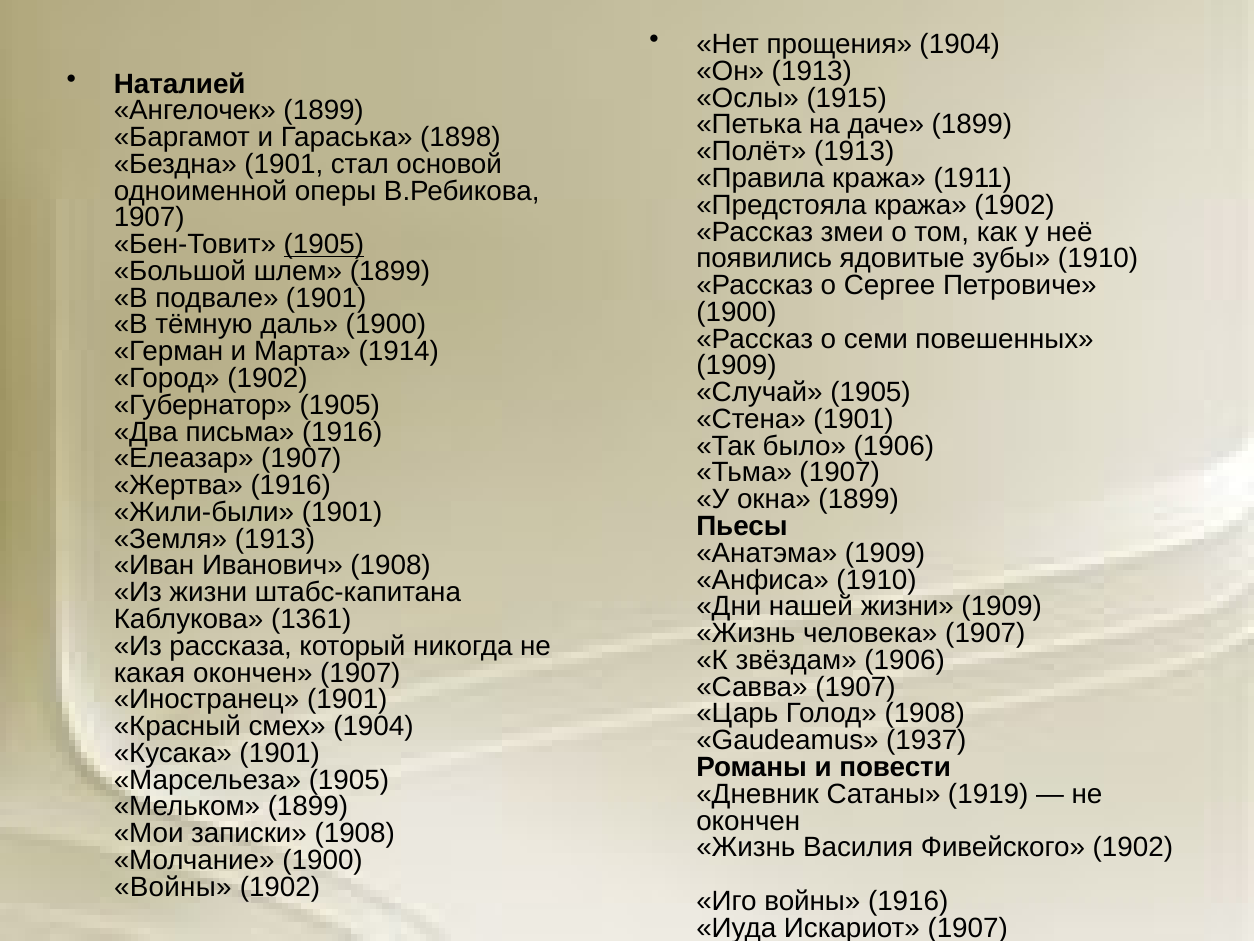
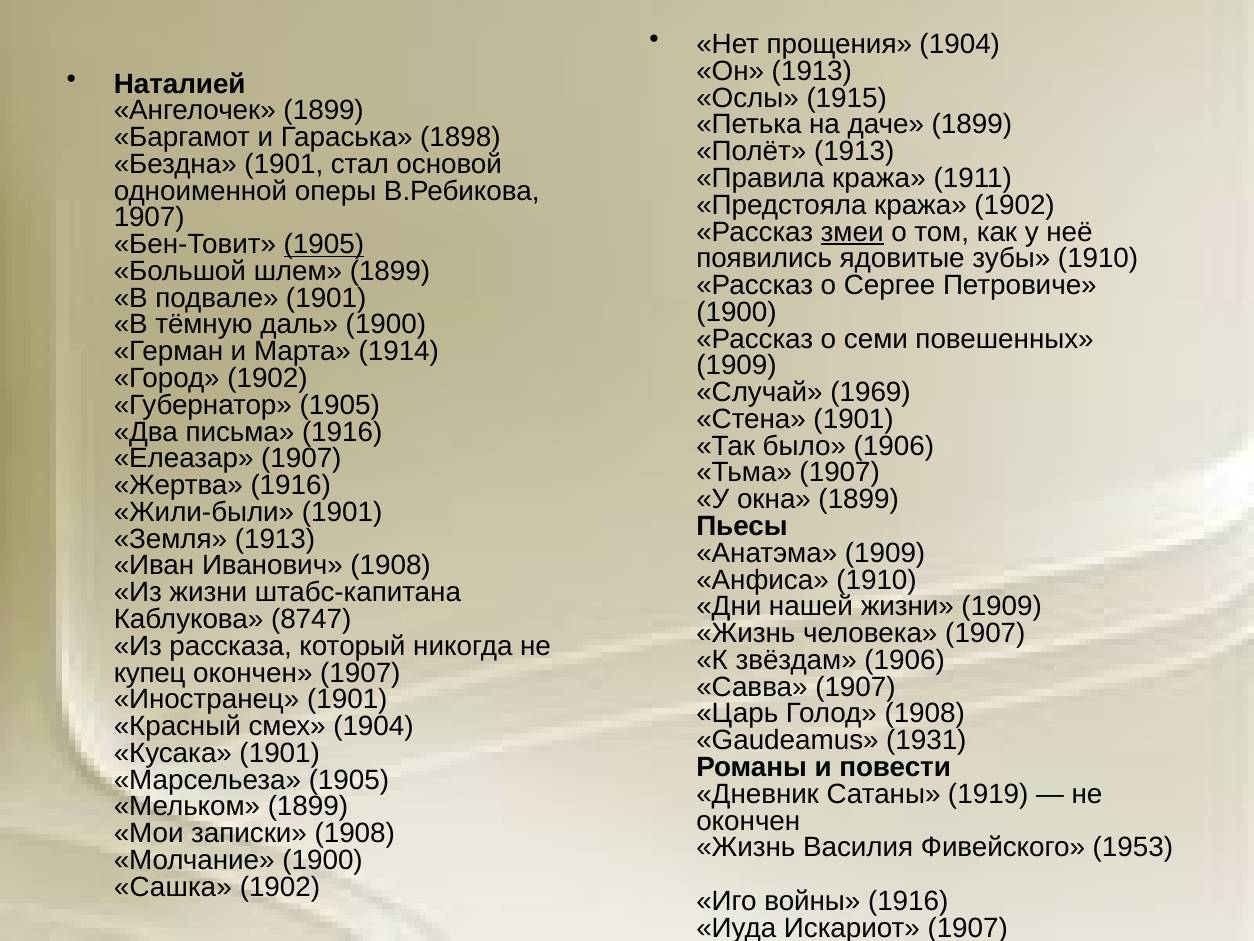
змеи underline: none -> present (852, 232)
Случай 1905: 1905 -> 1969 (871, 392)
1361: 1361 -> 8747 (311, 619)
какая: какая -> купец (150, 672)
1937: 1937 -> 1931 (926, 740)
Фивейского 1902: 1902 -> 1953 (1133, 847)
Войны: Войны -> Сашка (173, 887)
